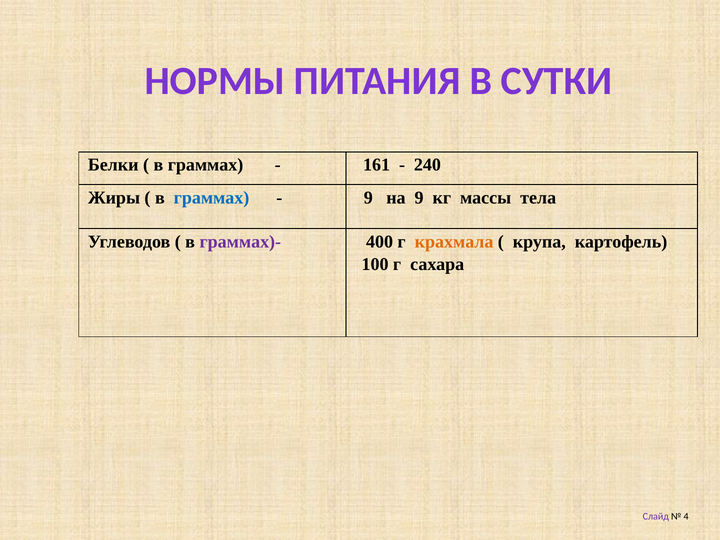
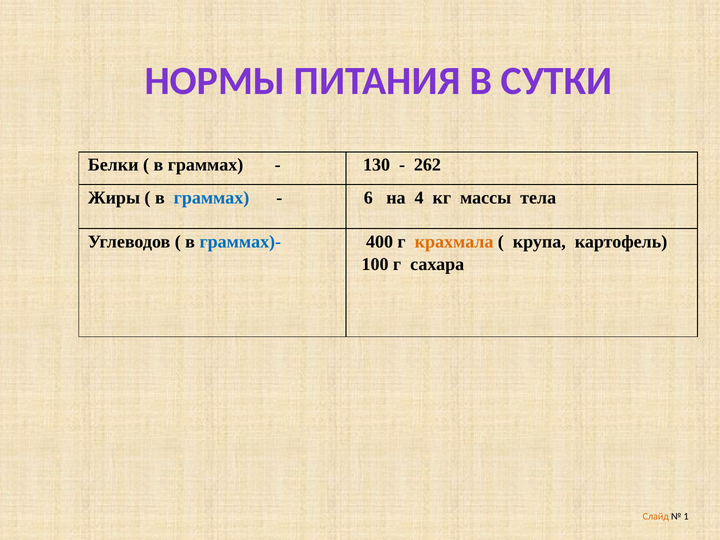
161: 161 -> 130 (377, 165)
240: 240 -> 262 (427, 165)
9: 9 -> 6 (368, 198)
на 9: 9 -> 4 (419, 198)
граммах)- colour: purple -> blue (240, 242)
Слайд colour: purple -> orange (656, 516)
4: 4 -> 1 (686, 516)
